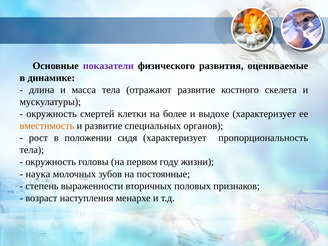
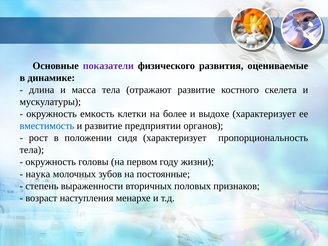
смертей: смертей -> емкость (97, 114)
вместимость colour: orange -> blue (47, 126)
специальных: специальных -> предприятии (153, 126)
